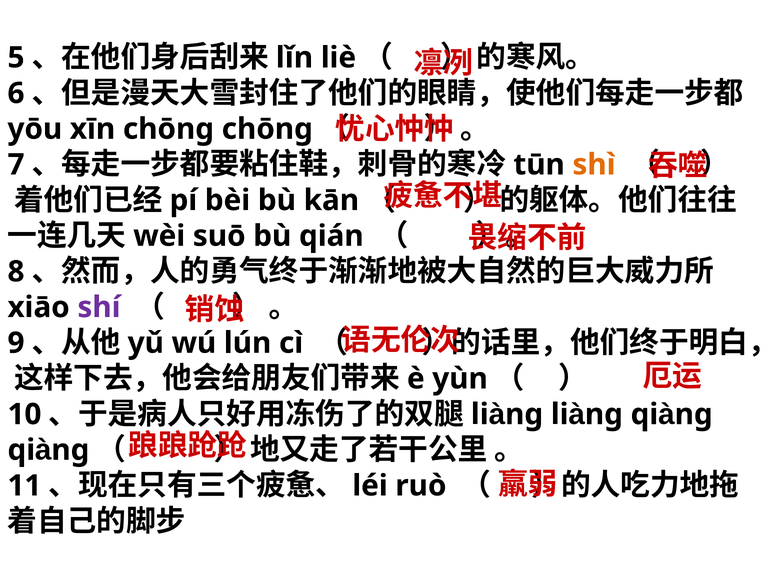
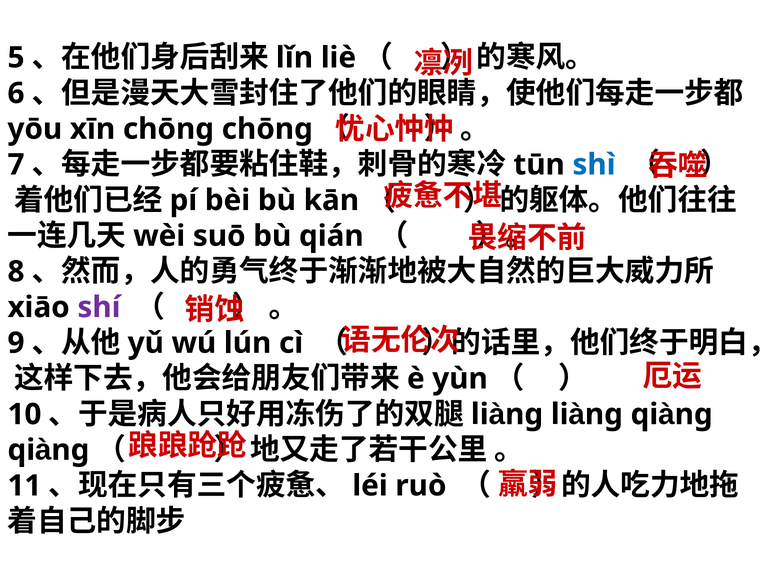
shì colour: orange -> blue (594, 165)
